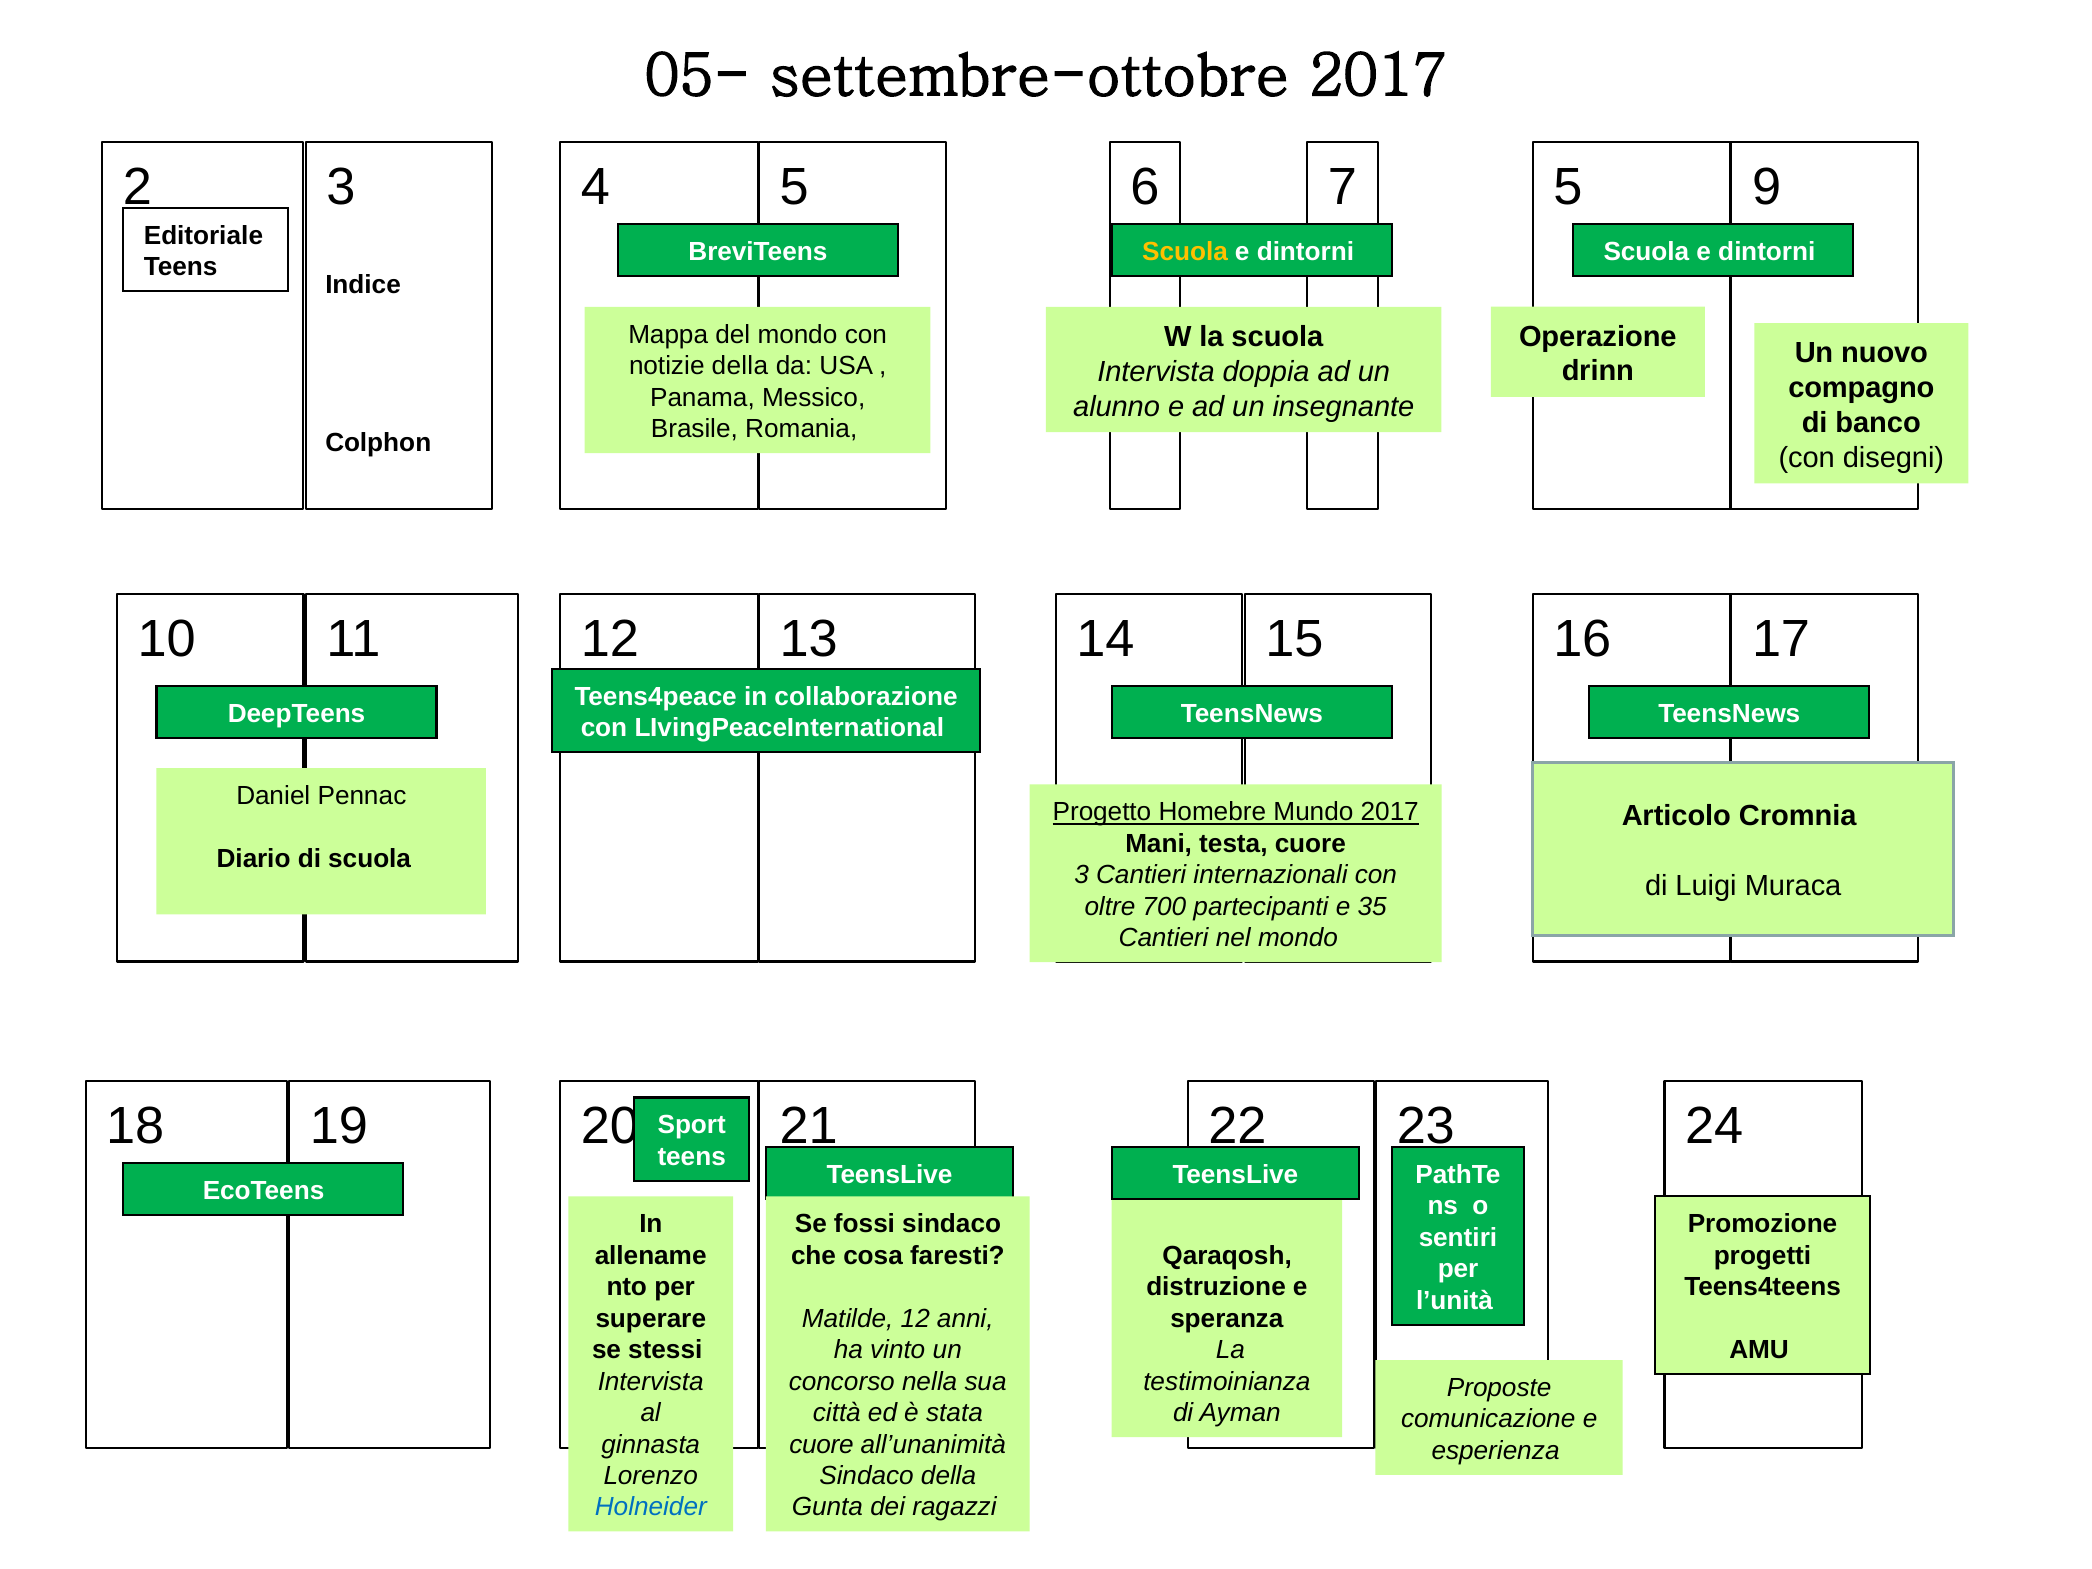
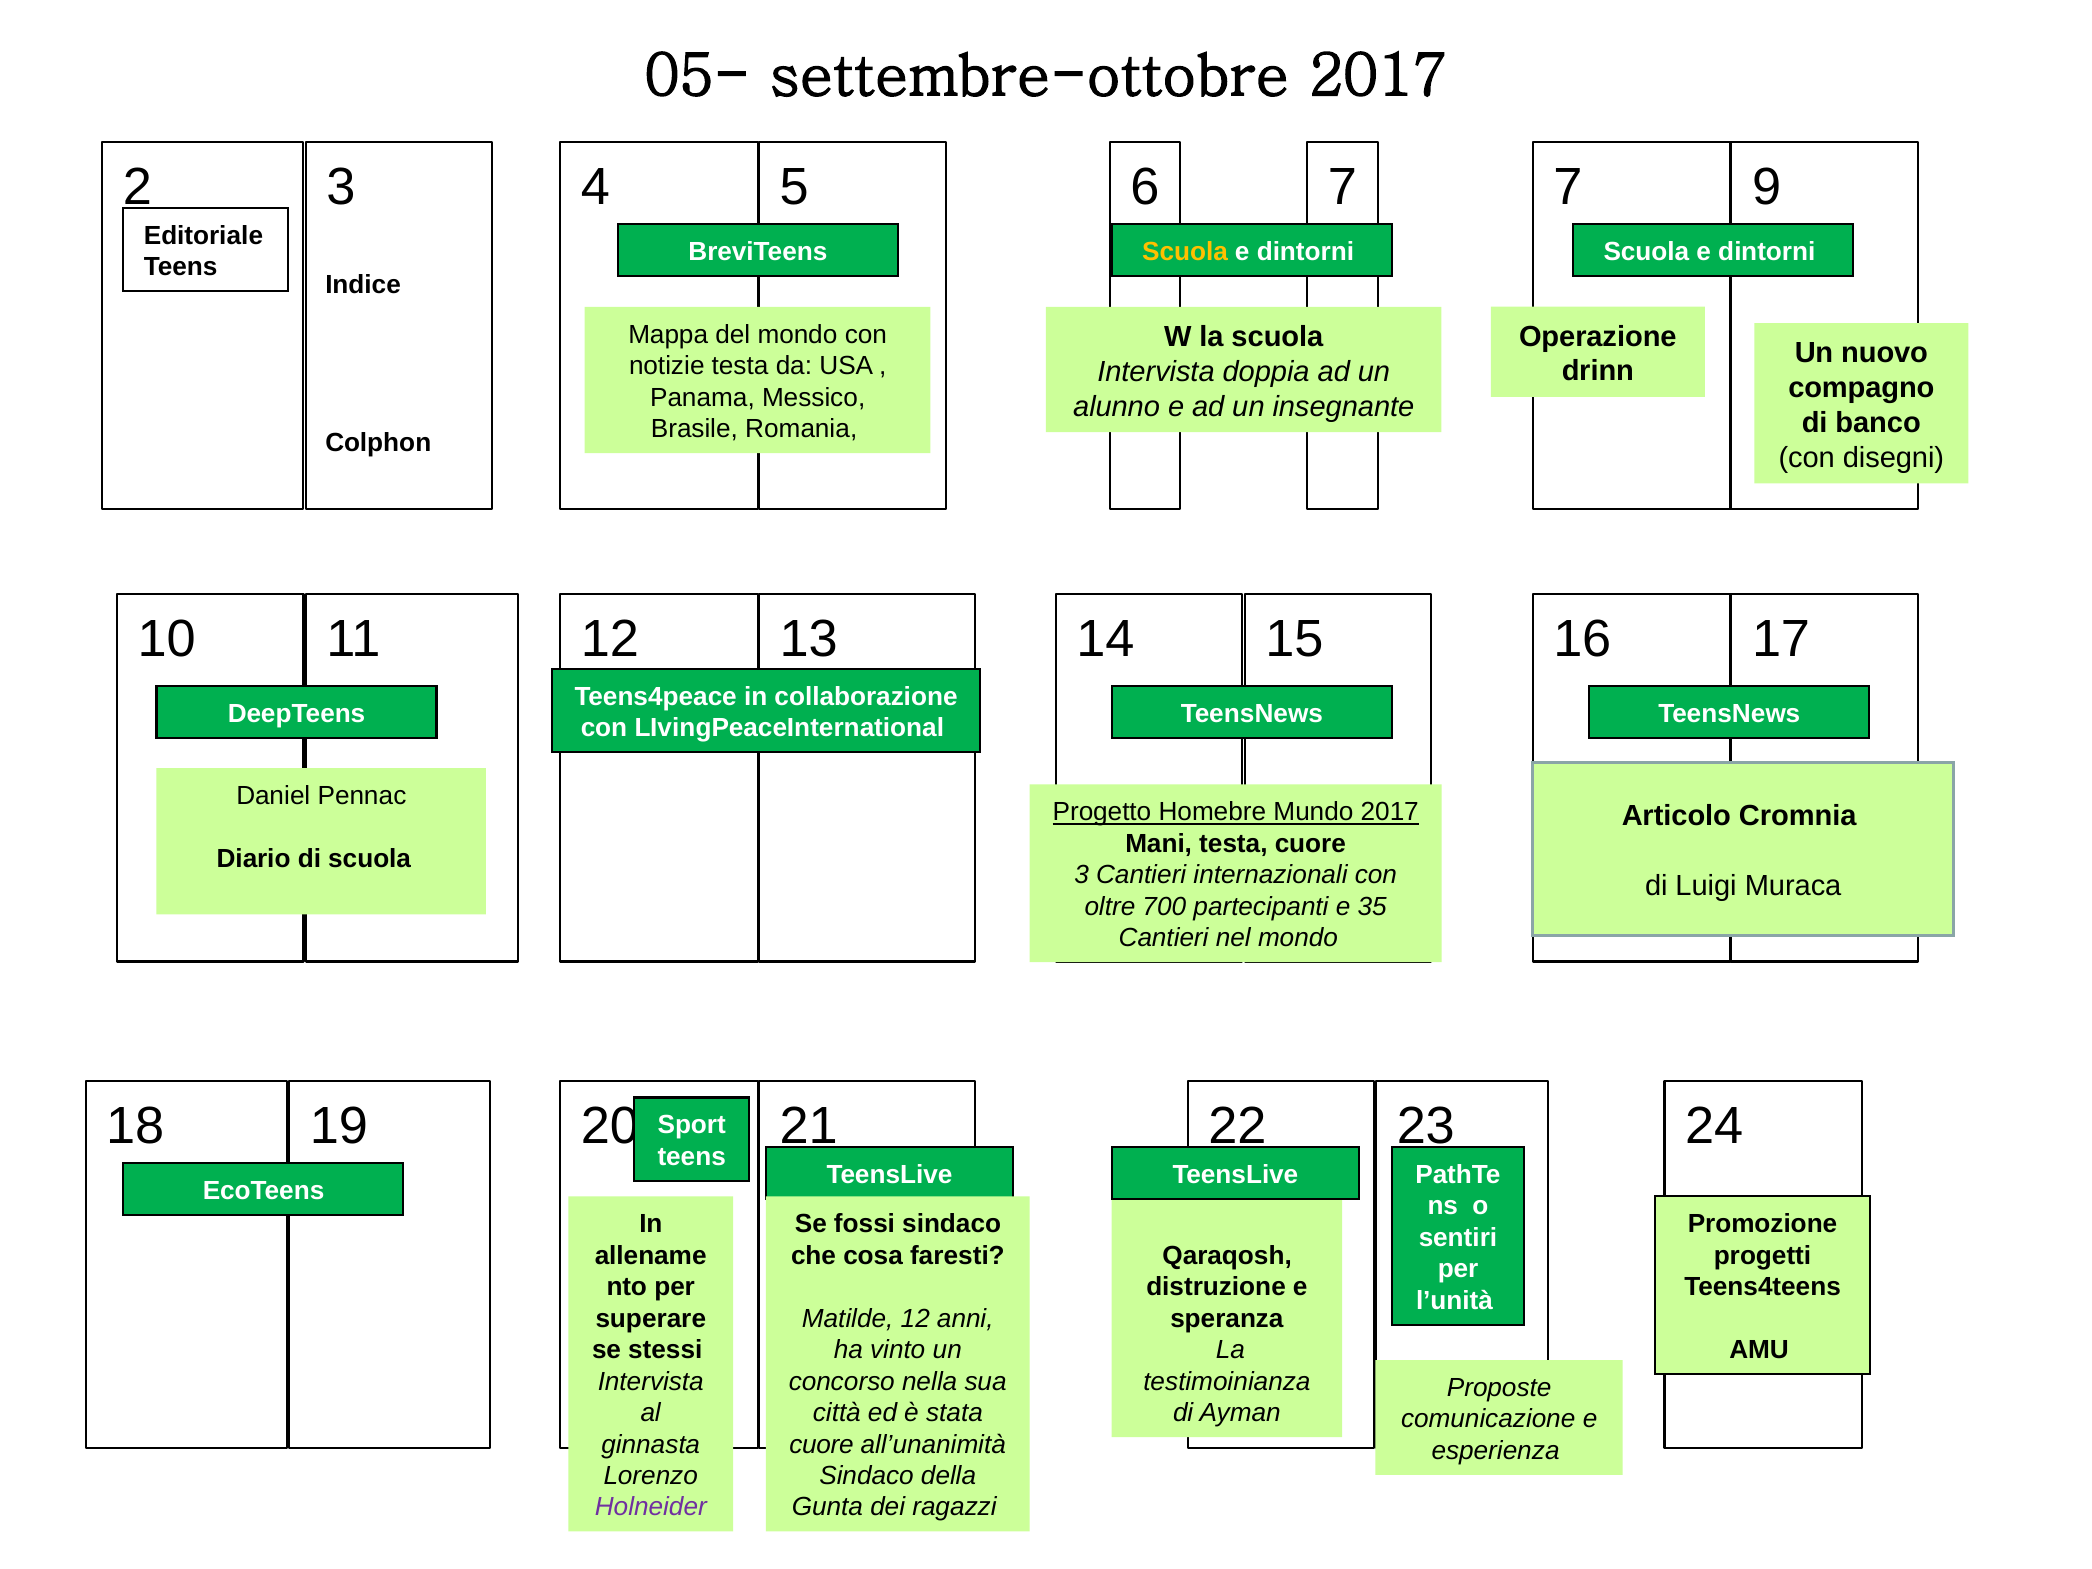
7 5: 5 -> 7 (1568, 187)
notizie della: della -> testa (740, 366)
Holneider colour: blue -> purple (651, 1507)
